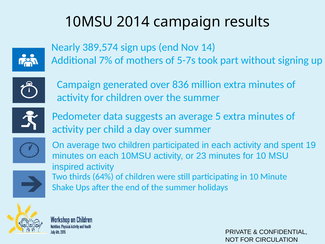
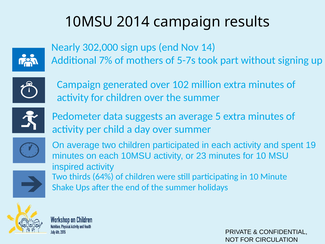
389,574: 389,574 -> 302,000 (100, 47)
836: 836 -> 102 (181, 84)
